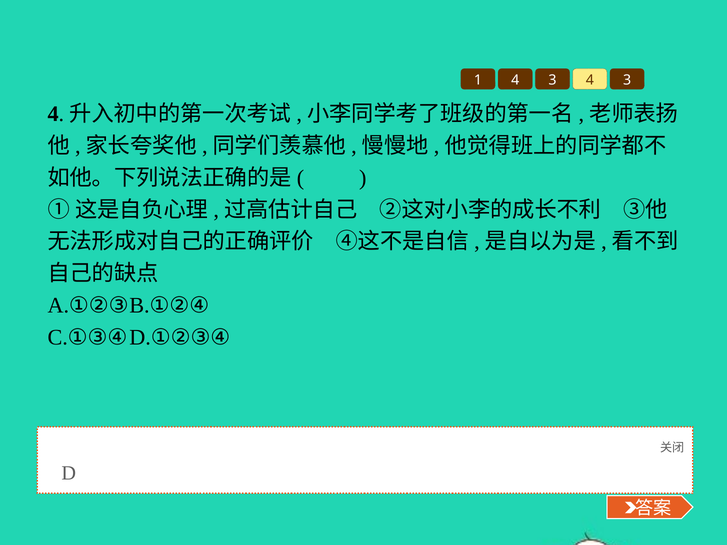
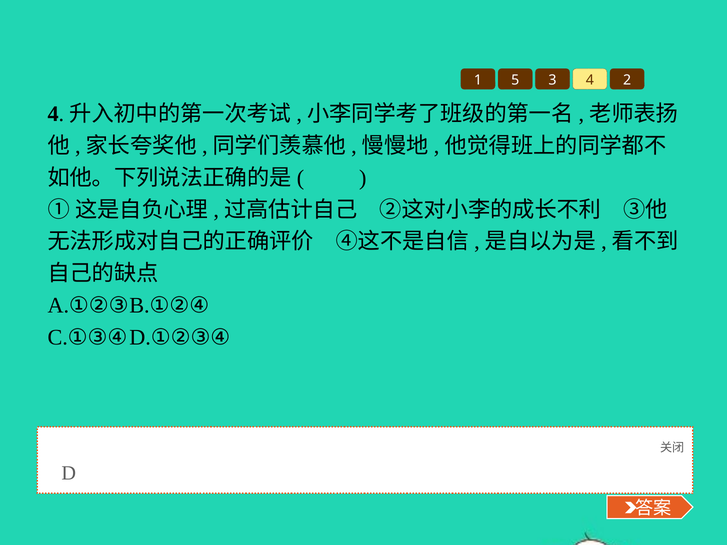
1 4: 4 -> 5 (515, 80)
3 4 3: 3 -> 2 (627, 80)
